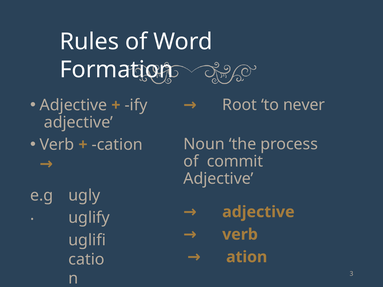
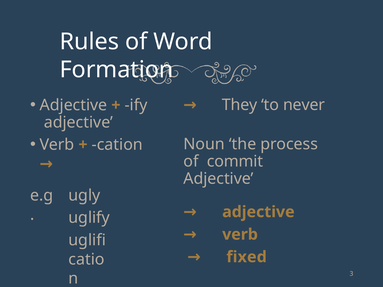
Root: Root -> They (240, 105)
ation: ation -> fixed (247, 257)
